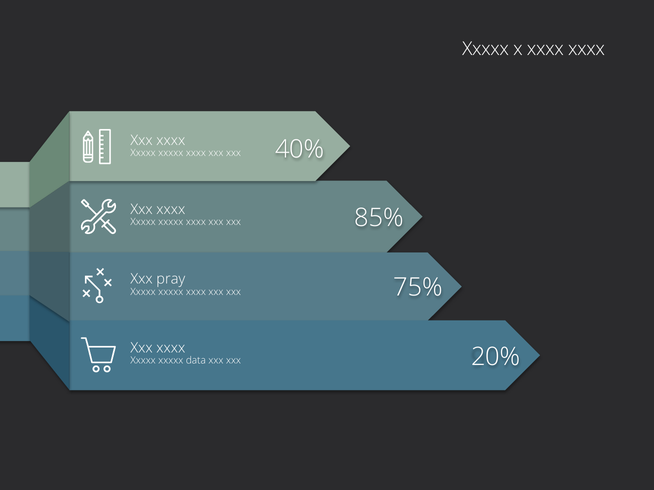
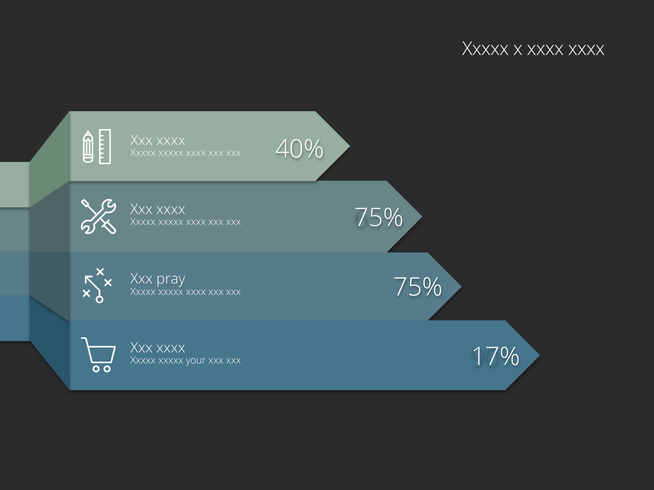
85%: 85% -> 75% (379, 218)
20%: 20% -> 17% (496, 357)
data: data -> your (196, 361)
